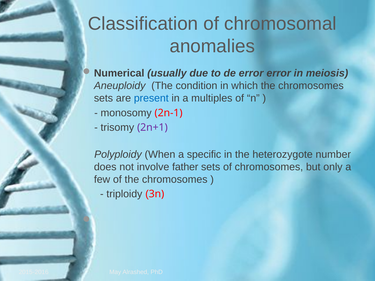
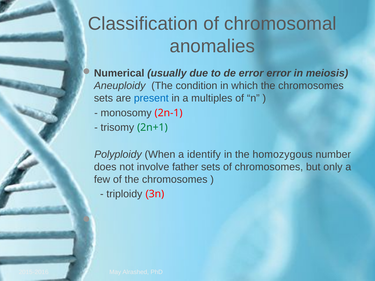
2n+1 colour: purple -> green (152, 128)
specific: specific -> identify (204, 155)
heterozygote: heterozygote -> homozygous (283, 155)
